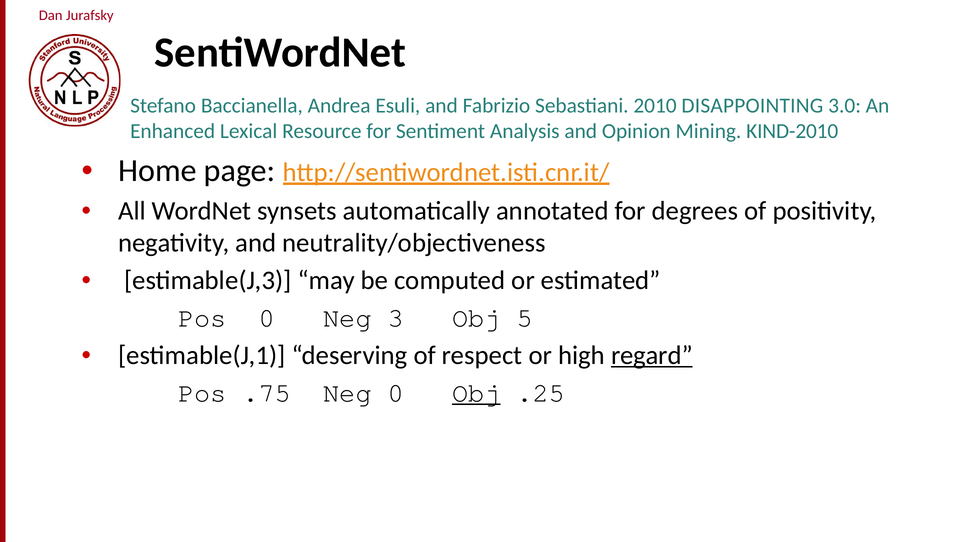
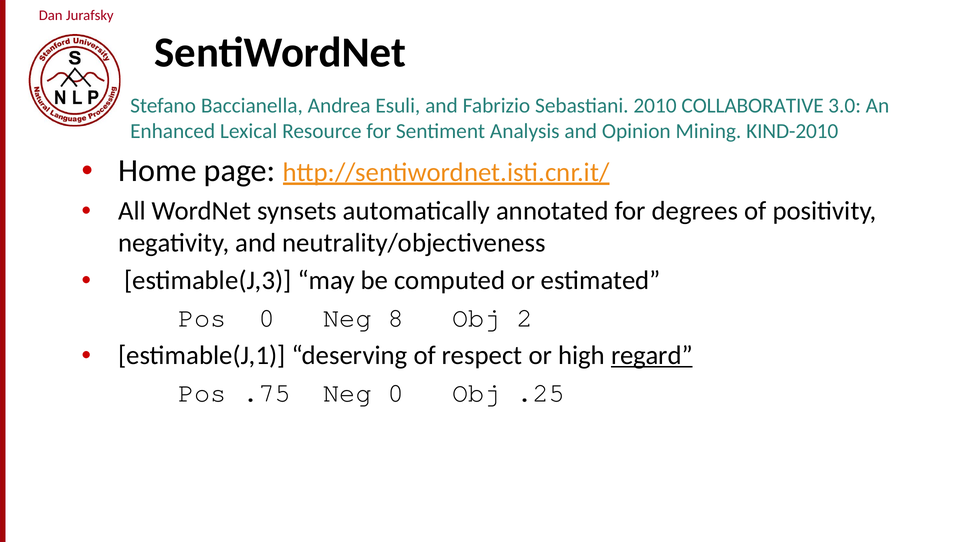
DISAPPOINTING: DISAPPOINTING -> COLLABORATIVE (753, 106)
3: 3 -> 8 (396, 318)
5: 5 -> 2 (525, 318)
Obj underline: present -> none (476, 393)
